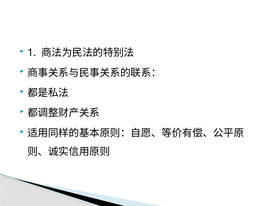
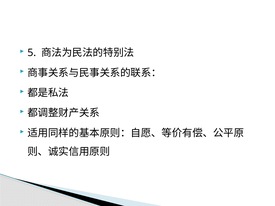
1: 1 -> 5 (32, 53)
